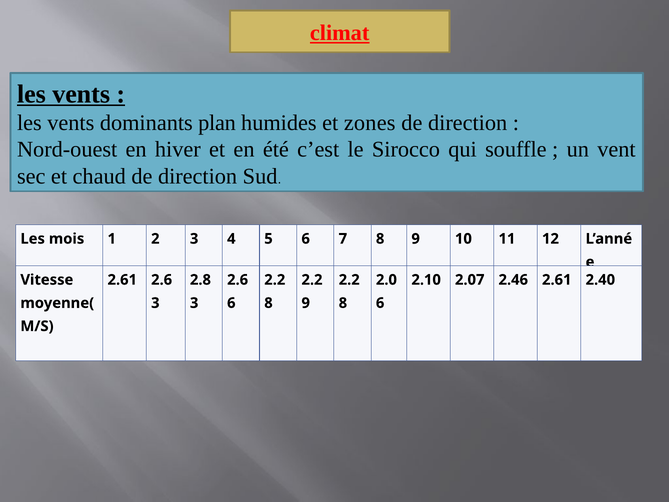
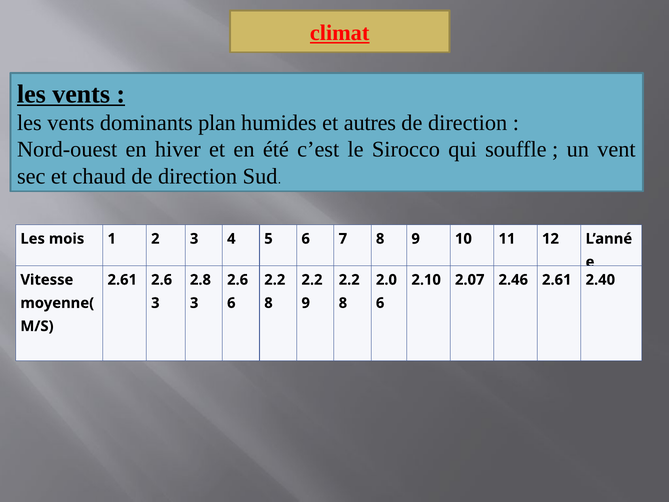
zones: zones -> autres (370, 123)
